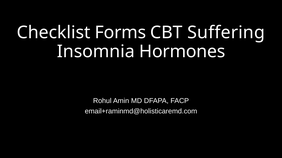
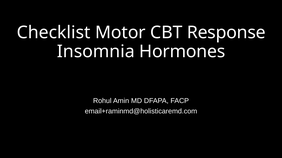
Forms: Forms -> Motor (120, 33)
Suffering: Suffering -> Response (226, 33)
